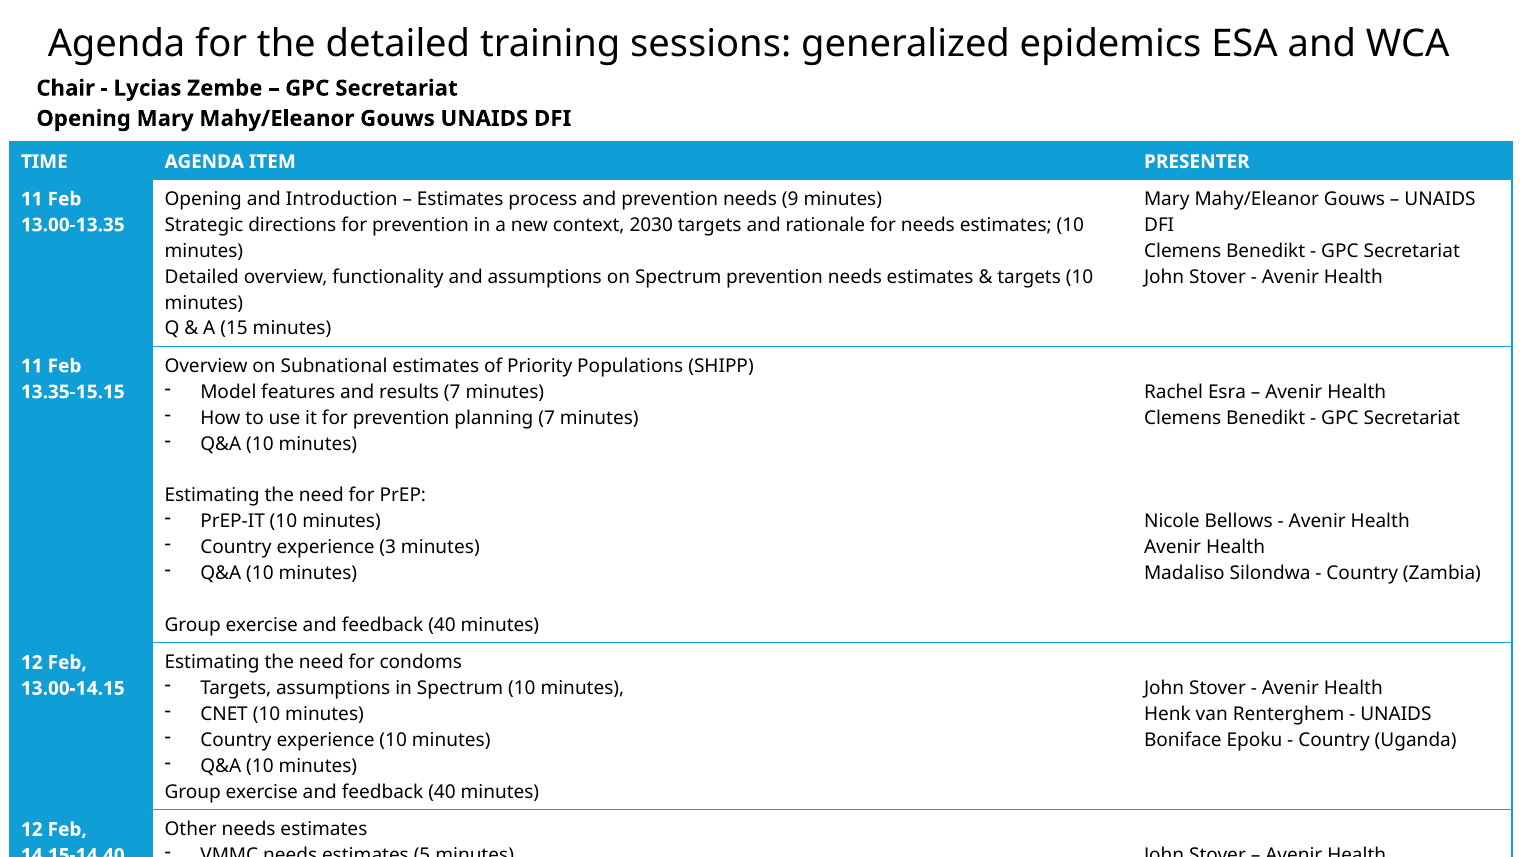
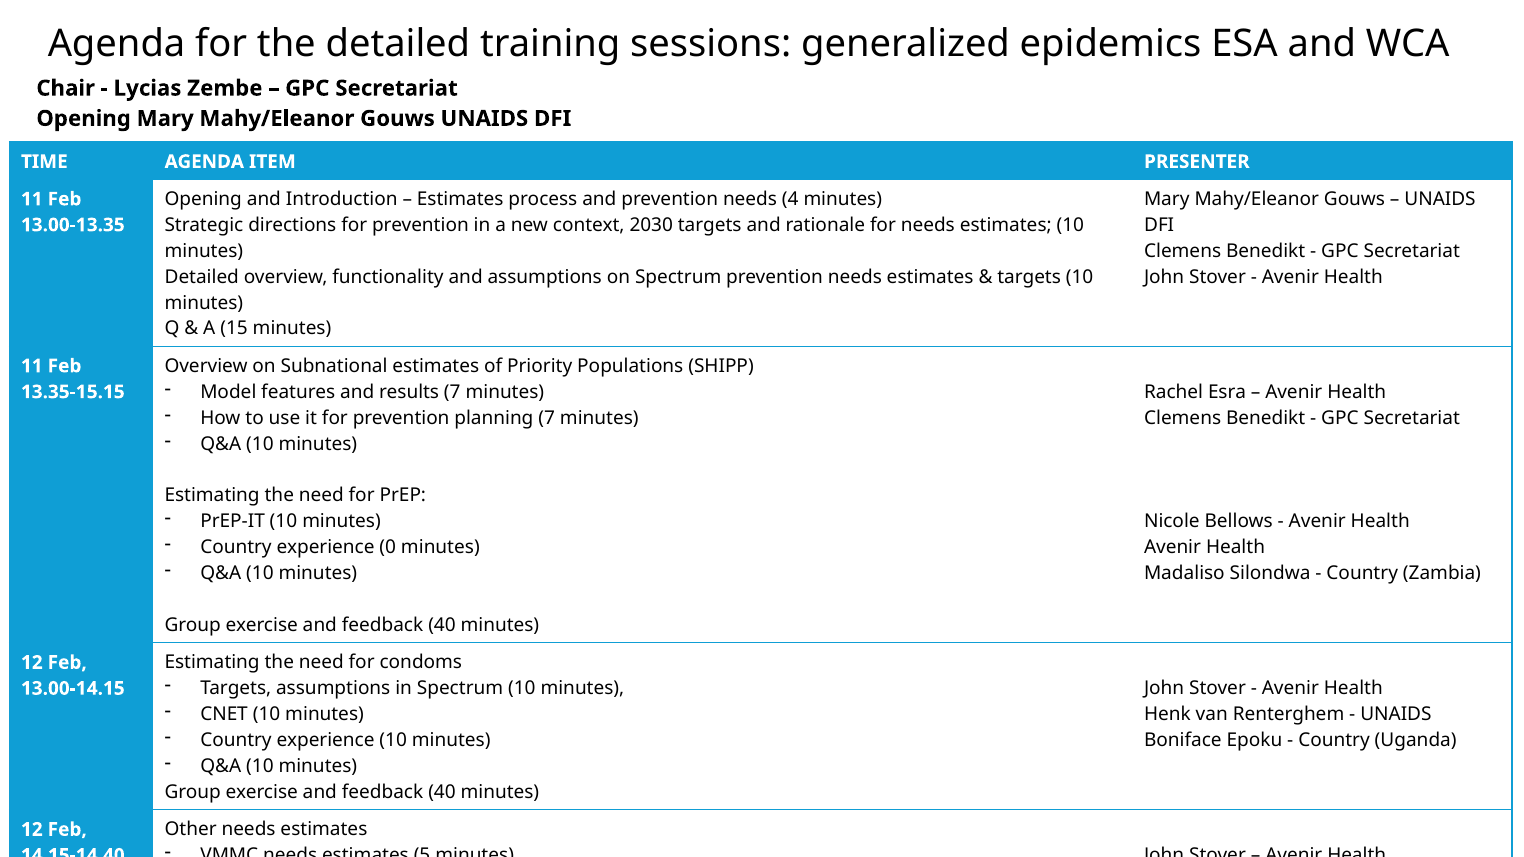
9: 9 -> 4 (790, 199)
3: 3 -> 0 (388, 548)
